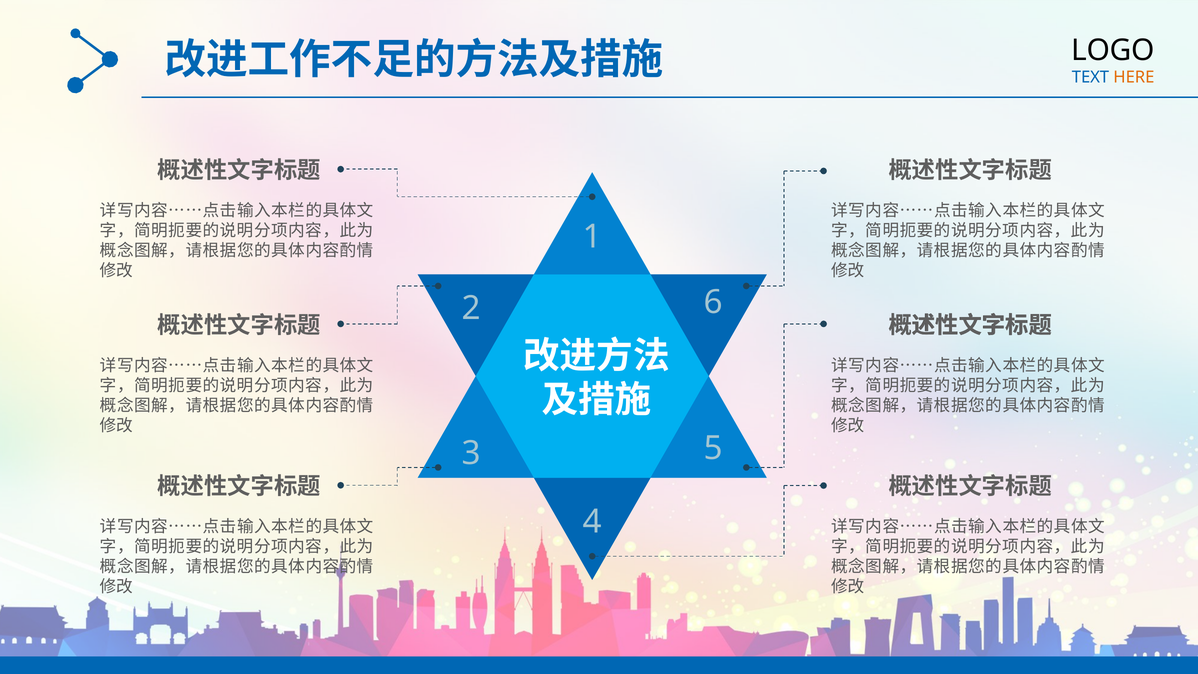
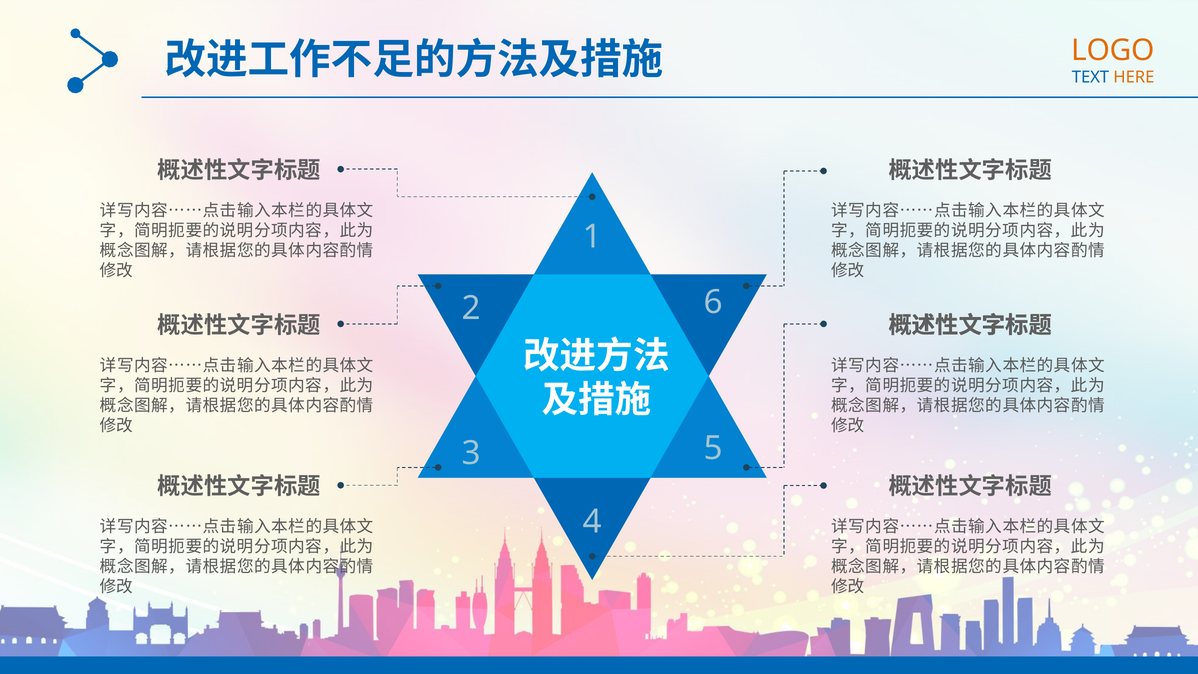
LOGO colour: black -> orange (1113, 50)
